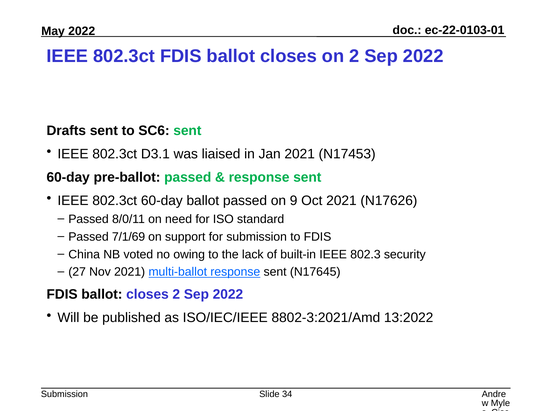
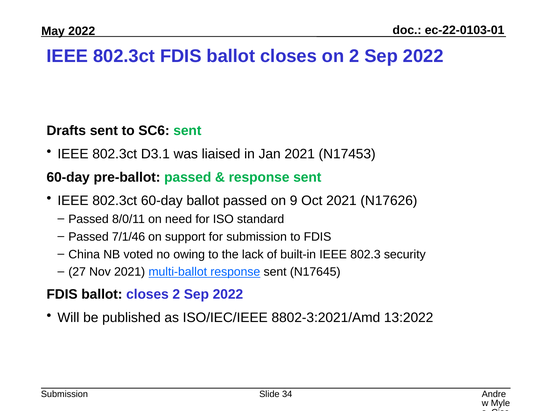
7/1/69: 7/1/69 -> 7/1/46 (129, 236)
